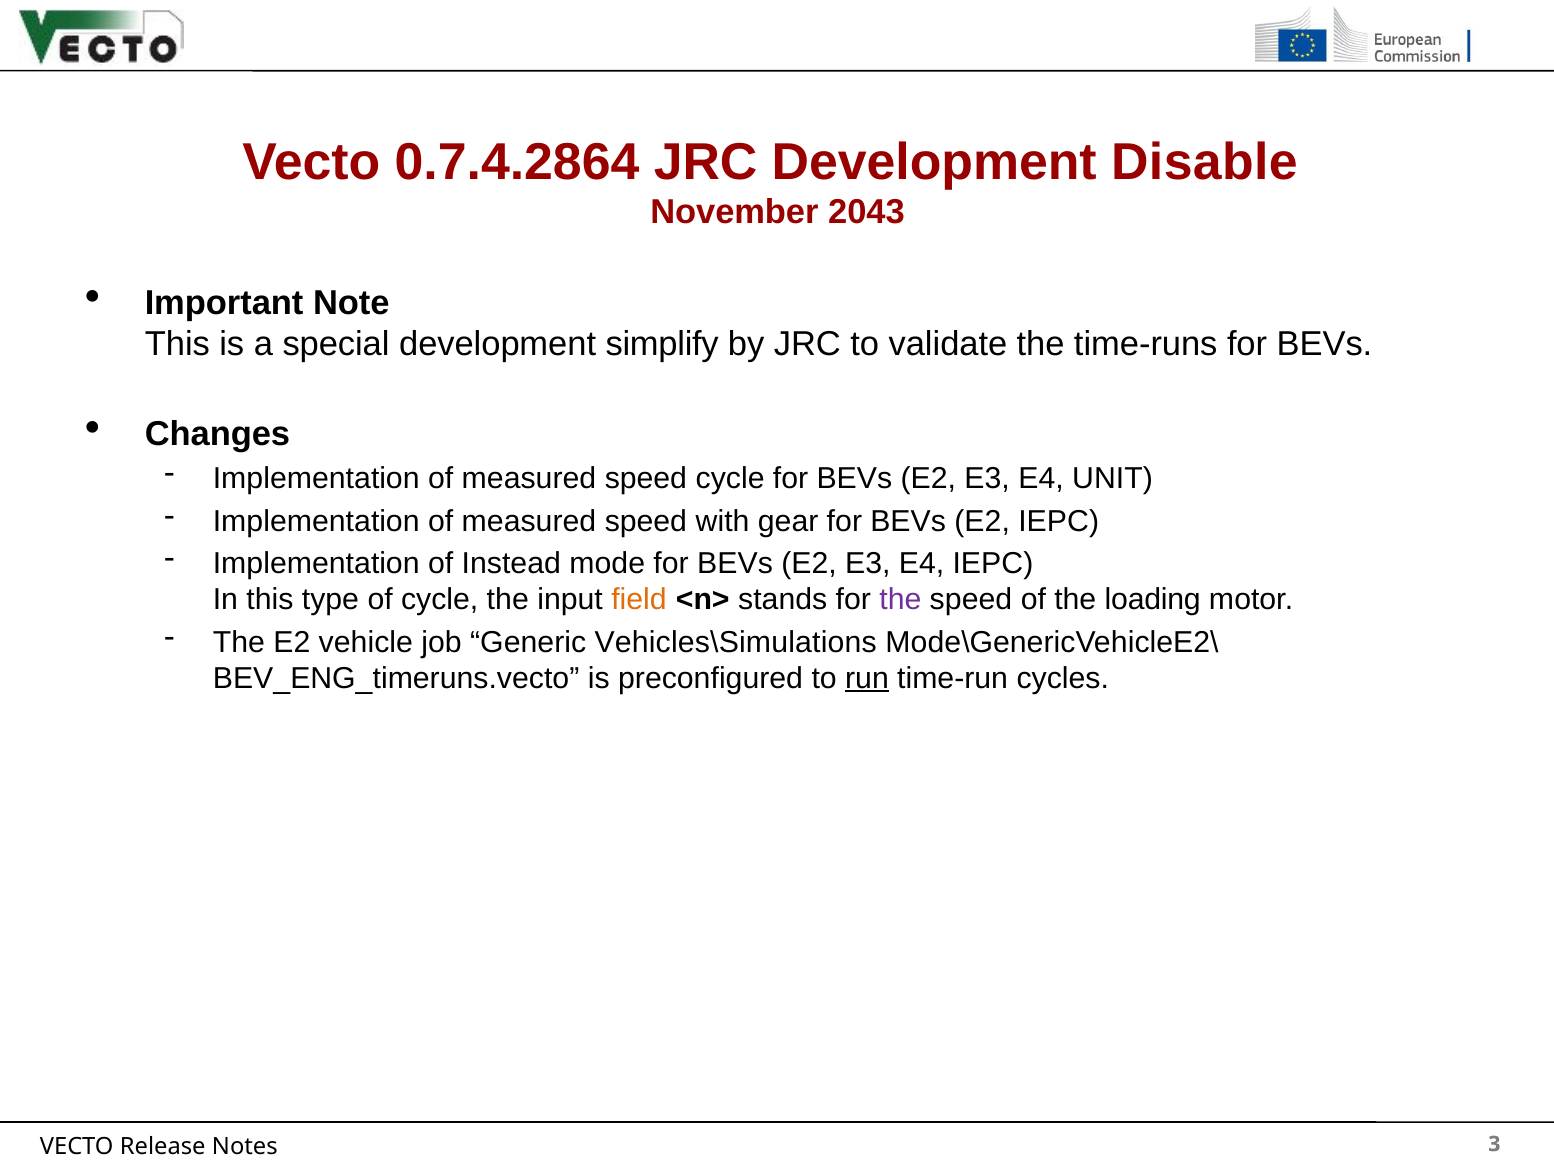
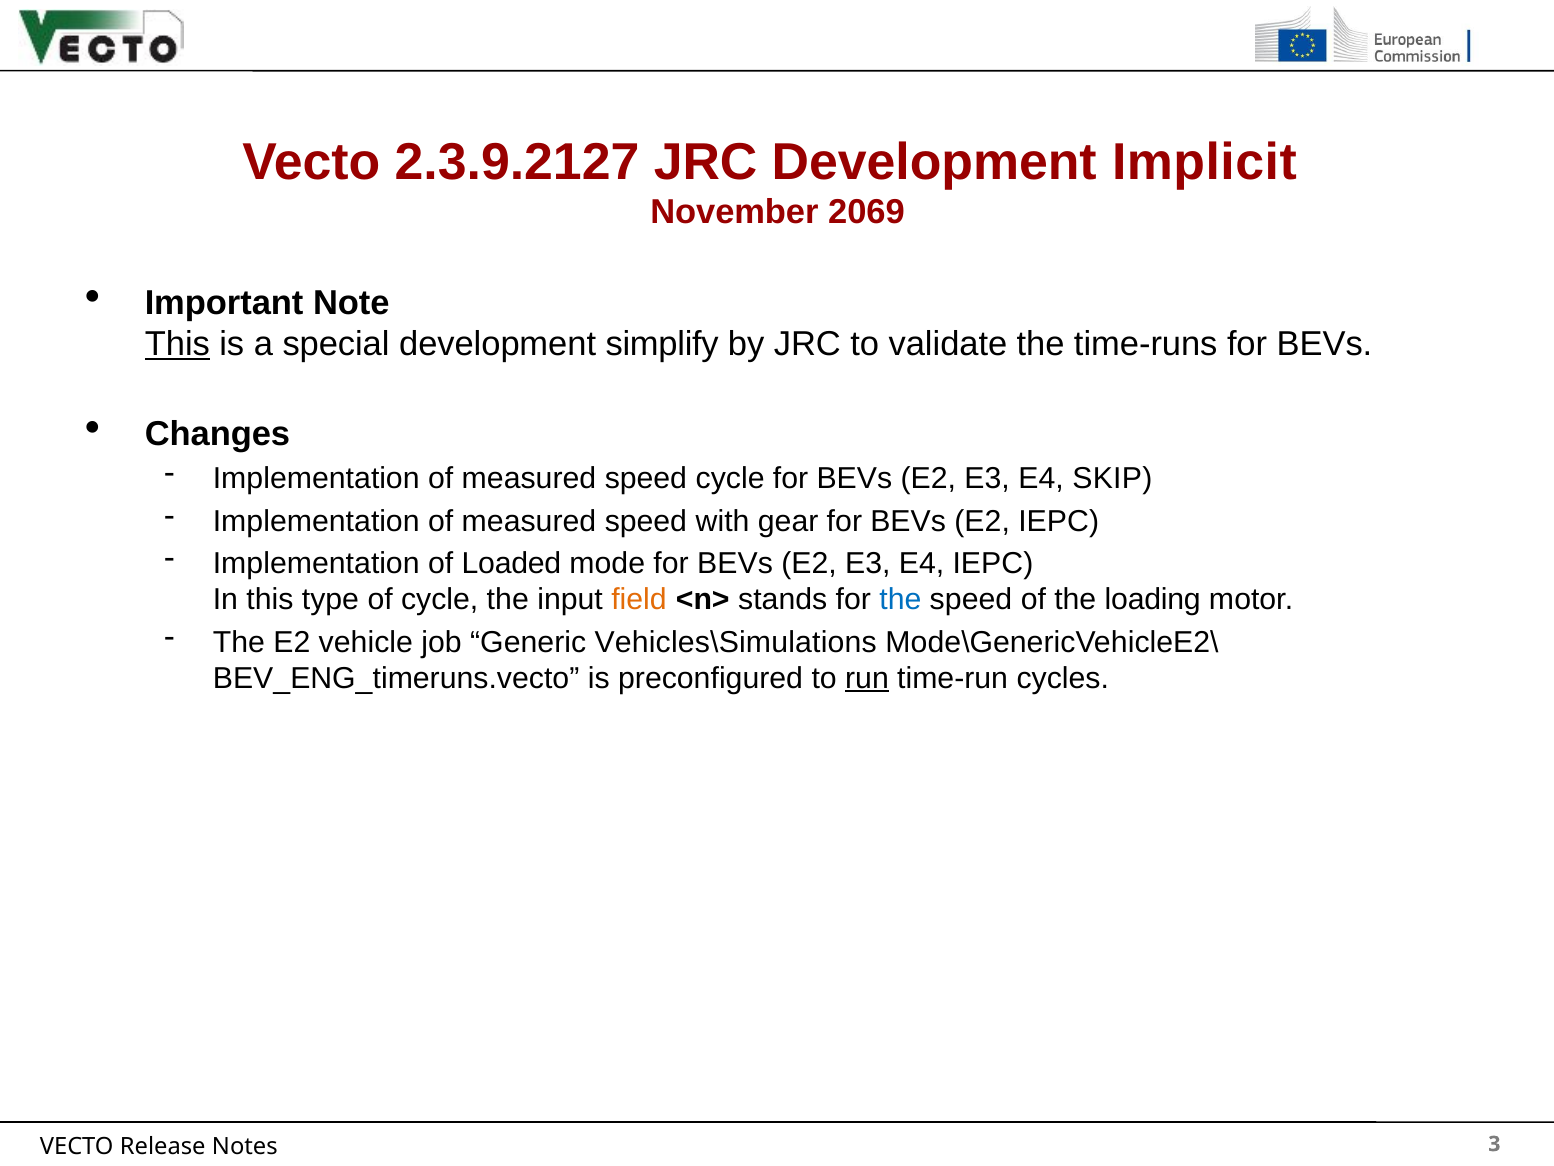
0.7.4.2864: 0.7.4.2864 -> 2.3.9.2127 (517, 162)
Disable: Disable -> Implicit (1204, 162)
2043: 2043 -> 2069 (866, 212)
This underline: none -> present (177, 344)
UNIT: UNIT -> SKIP (1112, 478)
Instead: Instead -> Loaded (511, 563)
the colour: purple -> blue (900, 599)
